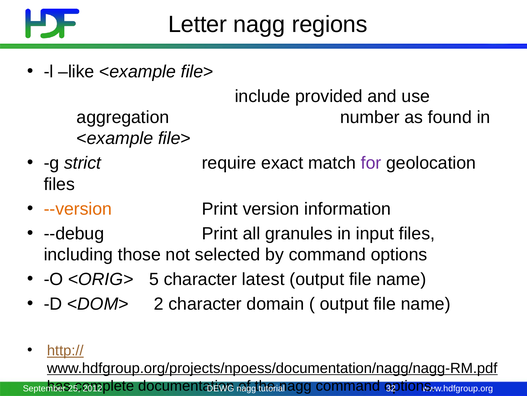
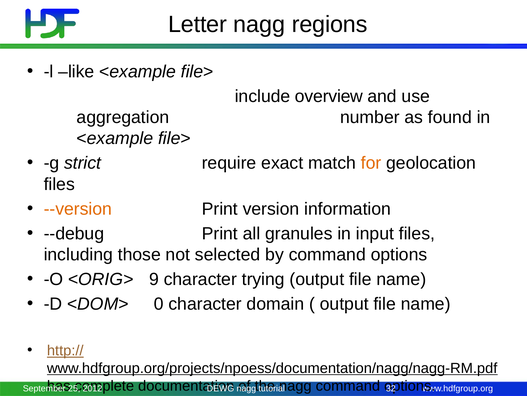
provided: provided -> overview (329, 96)
for colour: purple -> orange (371, 163)
5: 5 -> 9 (154, 279)
latest: latest -> trying (263, 279)
2: 2 -> 0 (159, 303)
